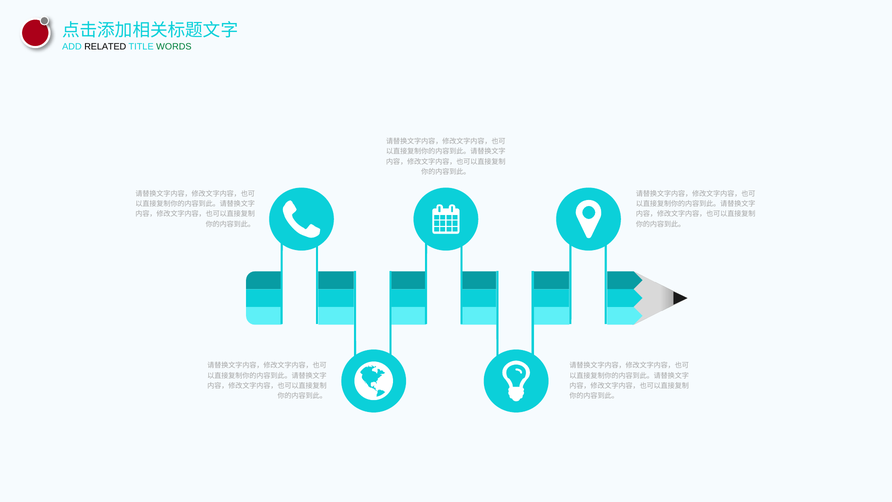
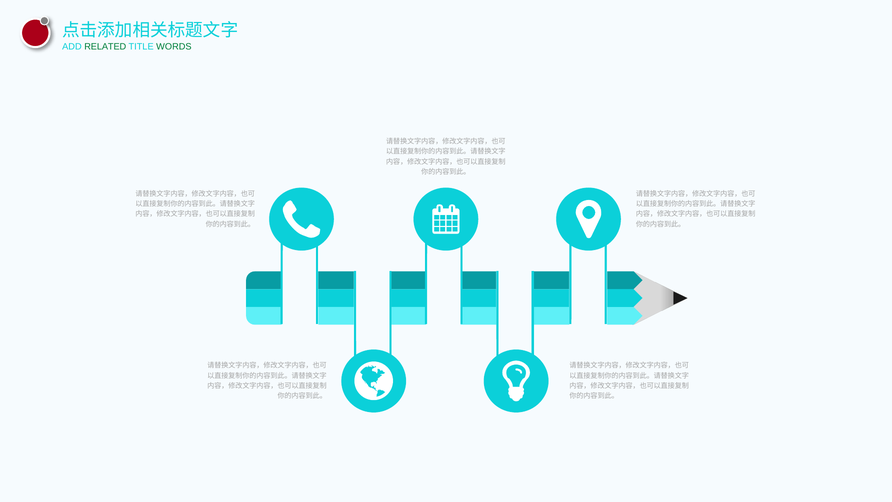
RELATED colour: black -> green (105, 47)
